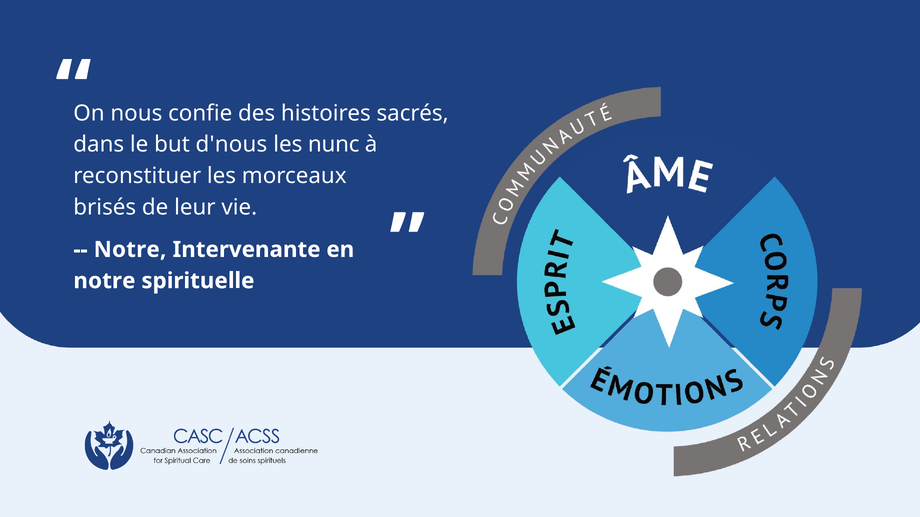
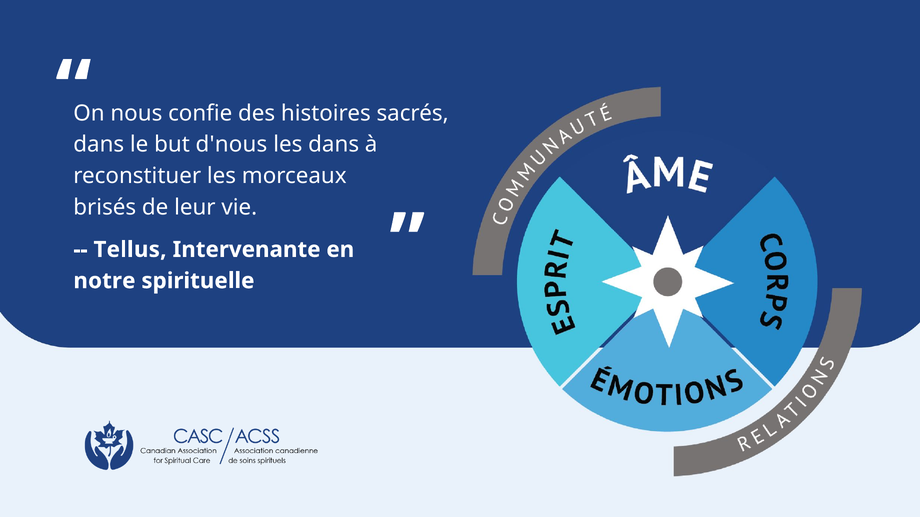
les nunc: nunc -> dans (334, 145)
Notre: Notre -> Tellus (130, 250)
